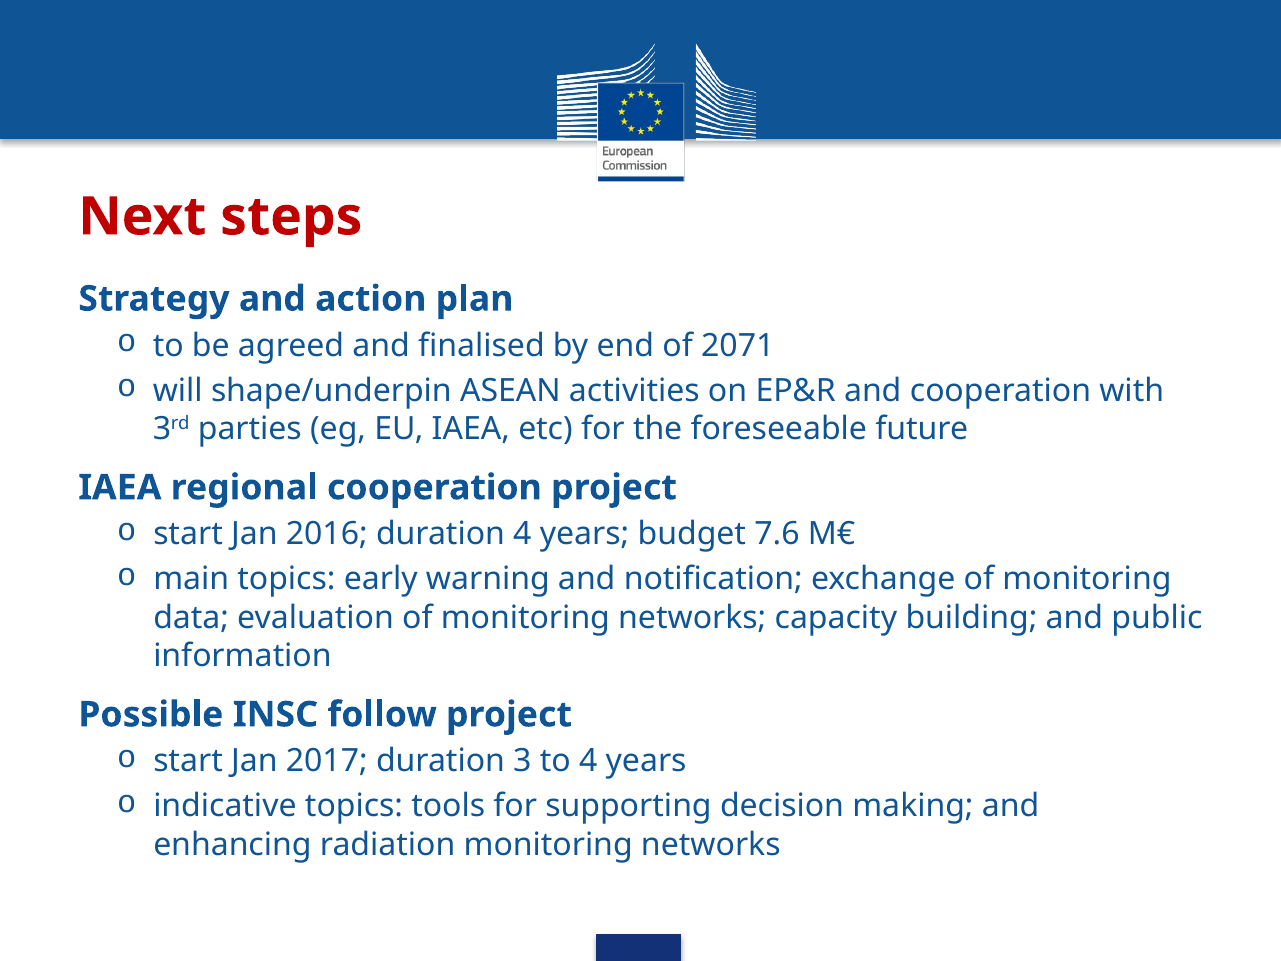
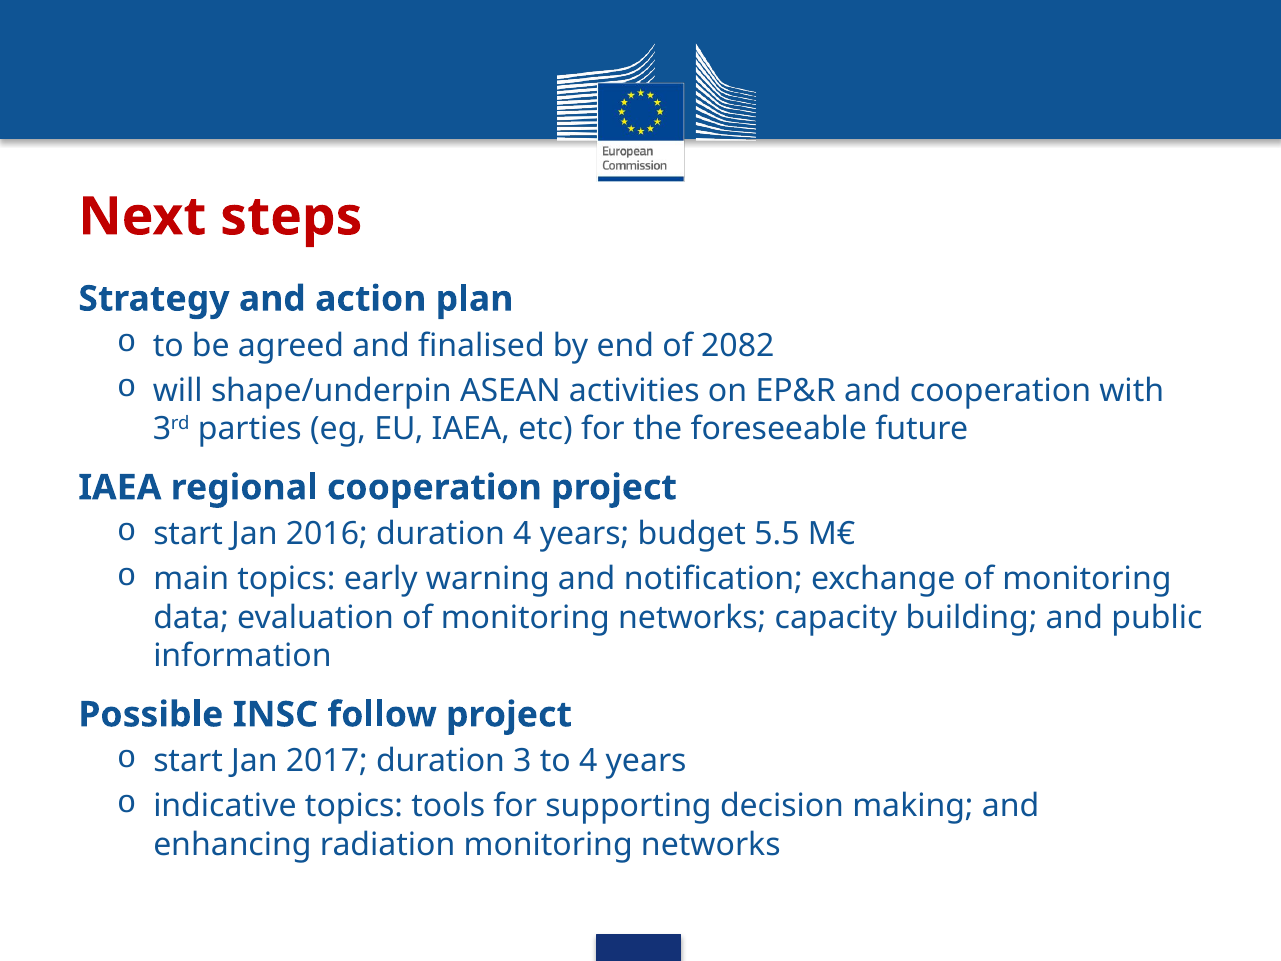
2071: 2071 -> 2082 (738, 346)
7.6: 7.6 -> 5.5 (777, 534)
